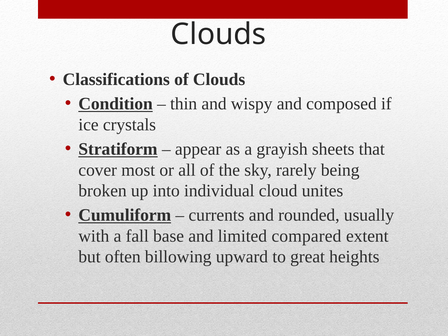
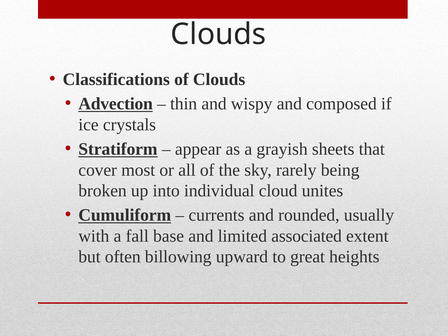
Condition: Condition -> Advection (116, 104)
compared: compared -> associated (307, 236)
